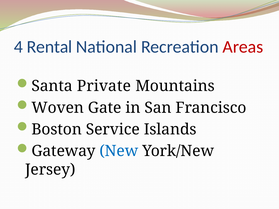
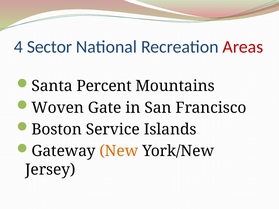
Rental: Rental -> Sector (49, 47)
Private: Private -> Percent (104, 86)
New colour: blue -> orange (119, 151)
